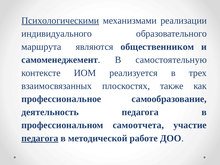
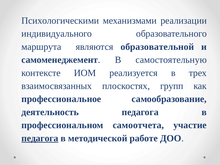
Психологическими underline: present -> none (60, 21)
общественником: общественником -> образовательной (157, 47)
также: также -> групп (172, 86)
